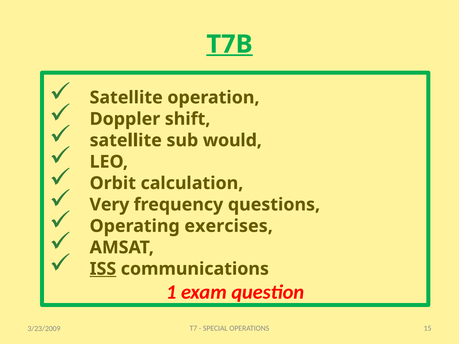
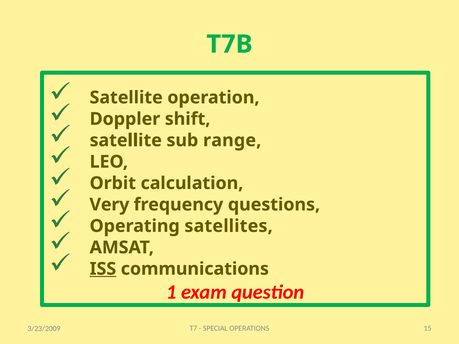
T7B underline: present -> none (229, 44)
would: would -> range (232, 140)
exercises: exercises -> satellites (229, 226)
